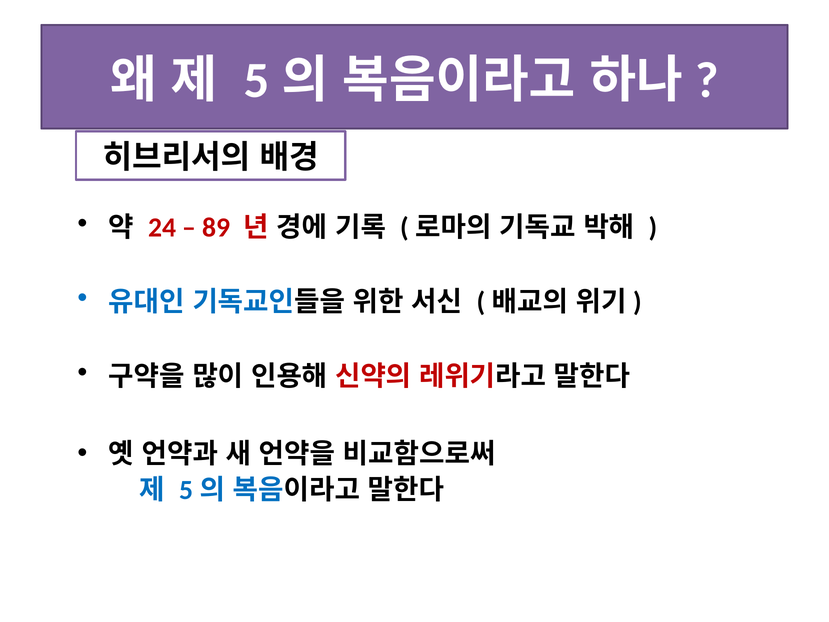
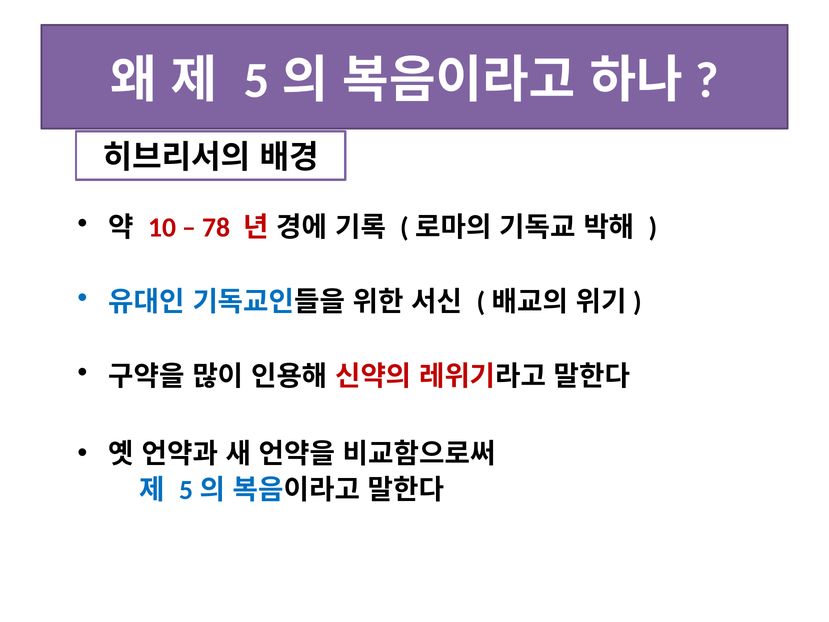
24: 24 -> 10 (162, 227)
89: 89 -> 78 (216, 227)
